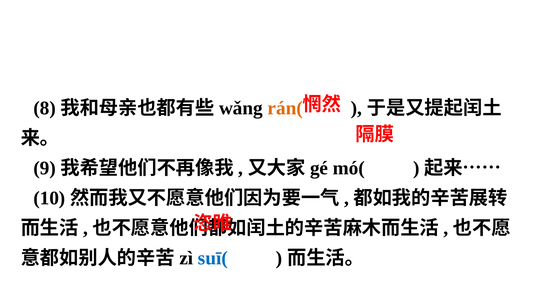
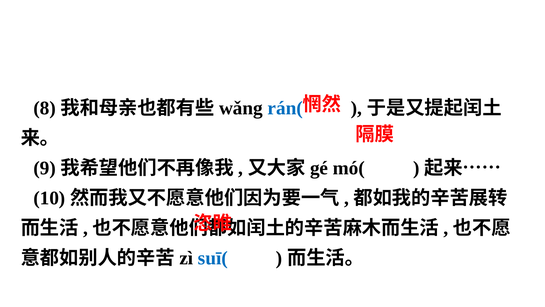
rán( colour: orange -> blue (285, 108)
